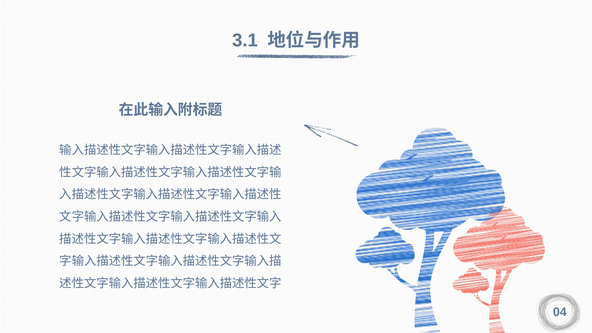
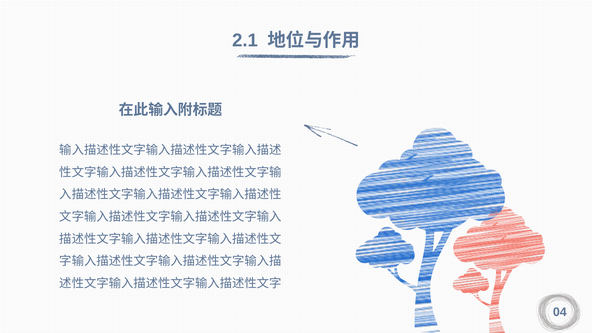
3.1: 3.1 -> 2.1 (245, 40)
